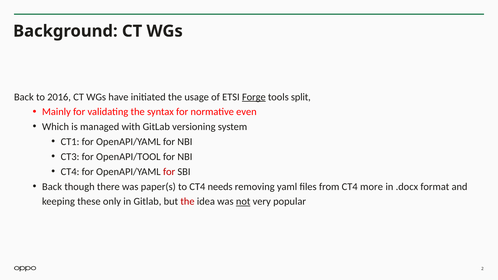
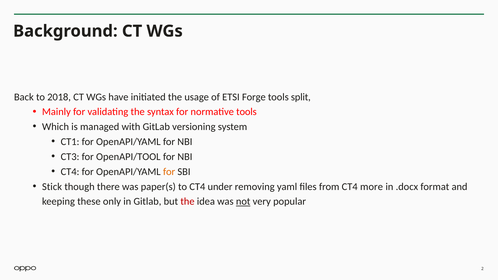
2016: 2016 -> 2018 (59, 97)
Forge underline: present -> none (254, 97)
normative even: even -> tools (246, 112)
for colour: red -> orange (169, 172)
Back: Back -> Stick (52, 187)
needs: needs -> under (220, 187)
